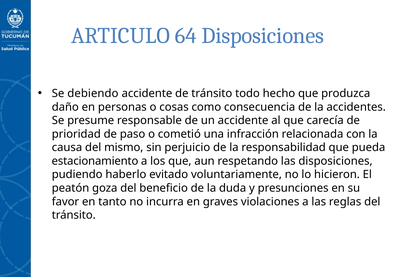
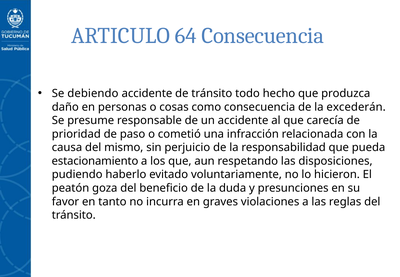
64 Disposiciones: Disposiciones -> Consecuencia (263, 36)
accidentes: accidentes -> excederán (356, 107)
